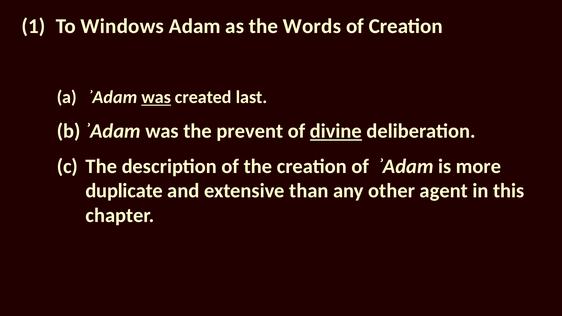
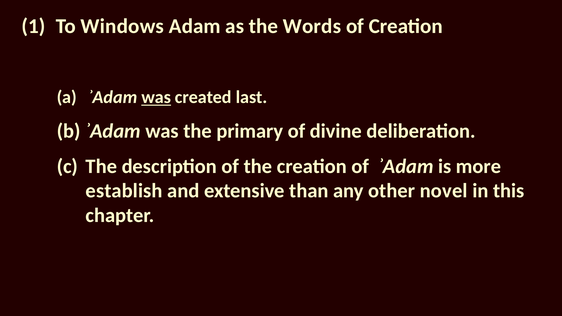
prevent: prevent -> primary (250, 131)
divine underline: present -> none (336, 131)
duplicate: duplicate -> establish (124, 191)
agent: agent -> novel (444, 191)
